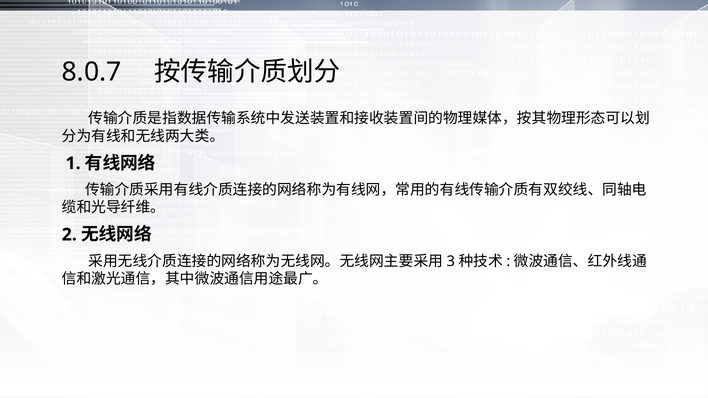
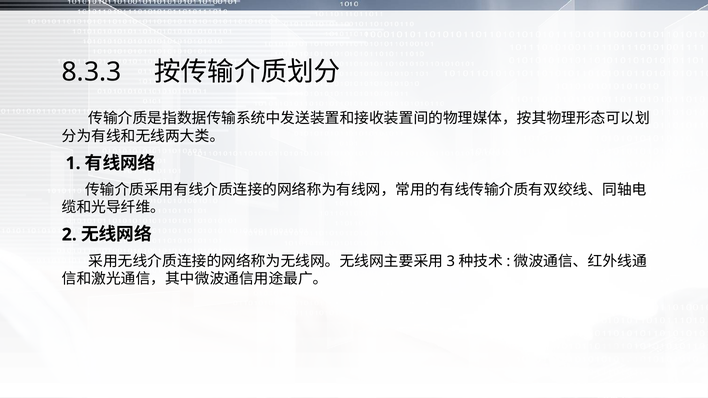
8.0.7: 8.0.7 -> 8.3.3 (92, 72)
